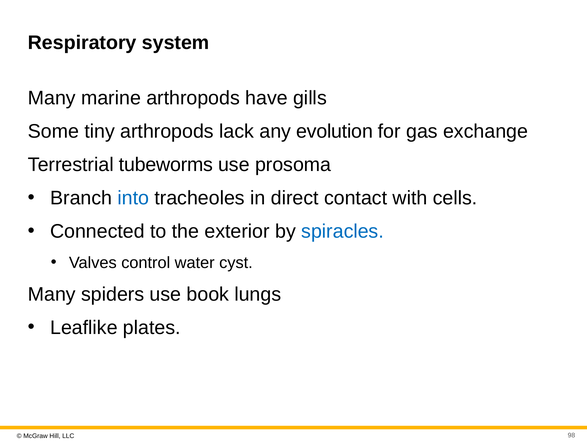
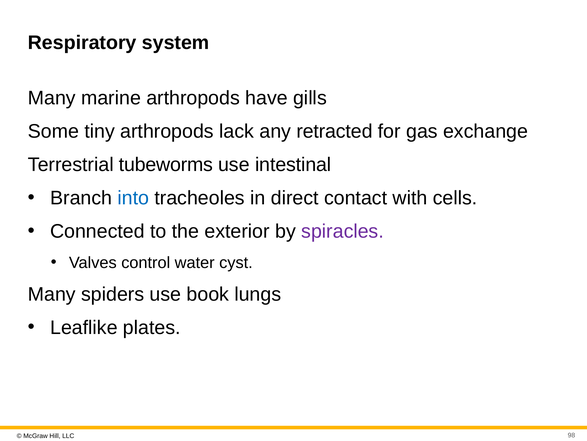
evolution: evolution -> retracted (334, 131)
prosoma: prosoma -> intestinal (293, 165)
spiracles colour: blue -> purple (343, 231)
